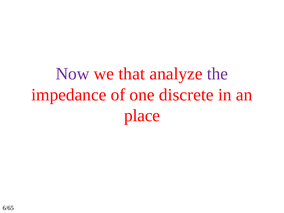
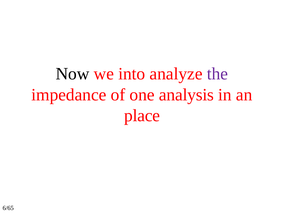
Now colour: purple -> black (73, 74)
that: that -> into (132, 74)
discrete: discrete -> analysis (186, 95)
